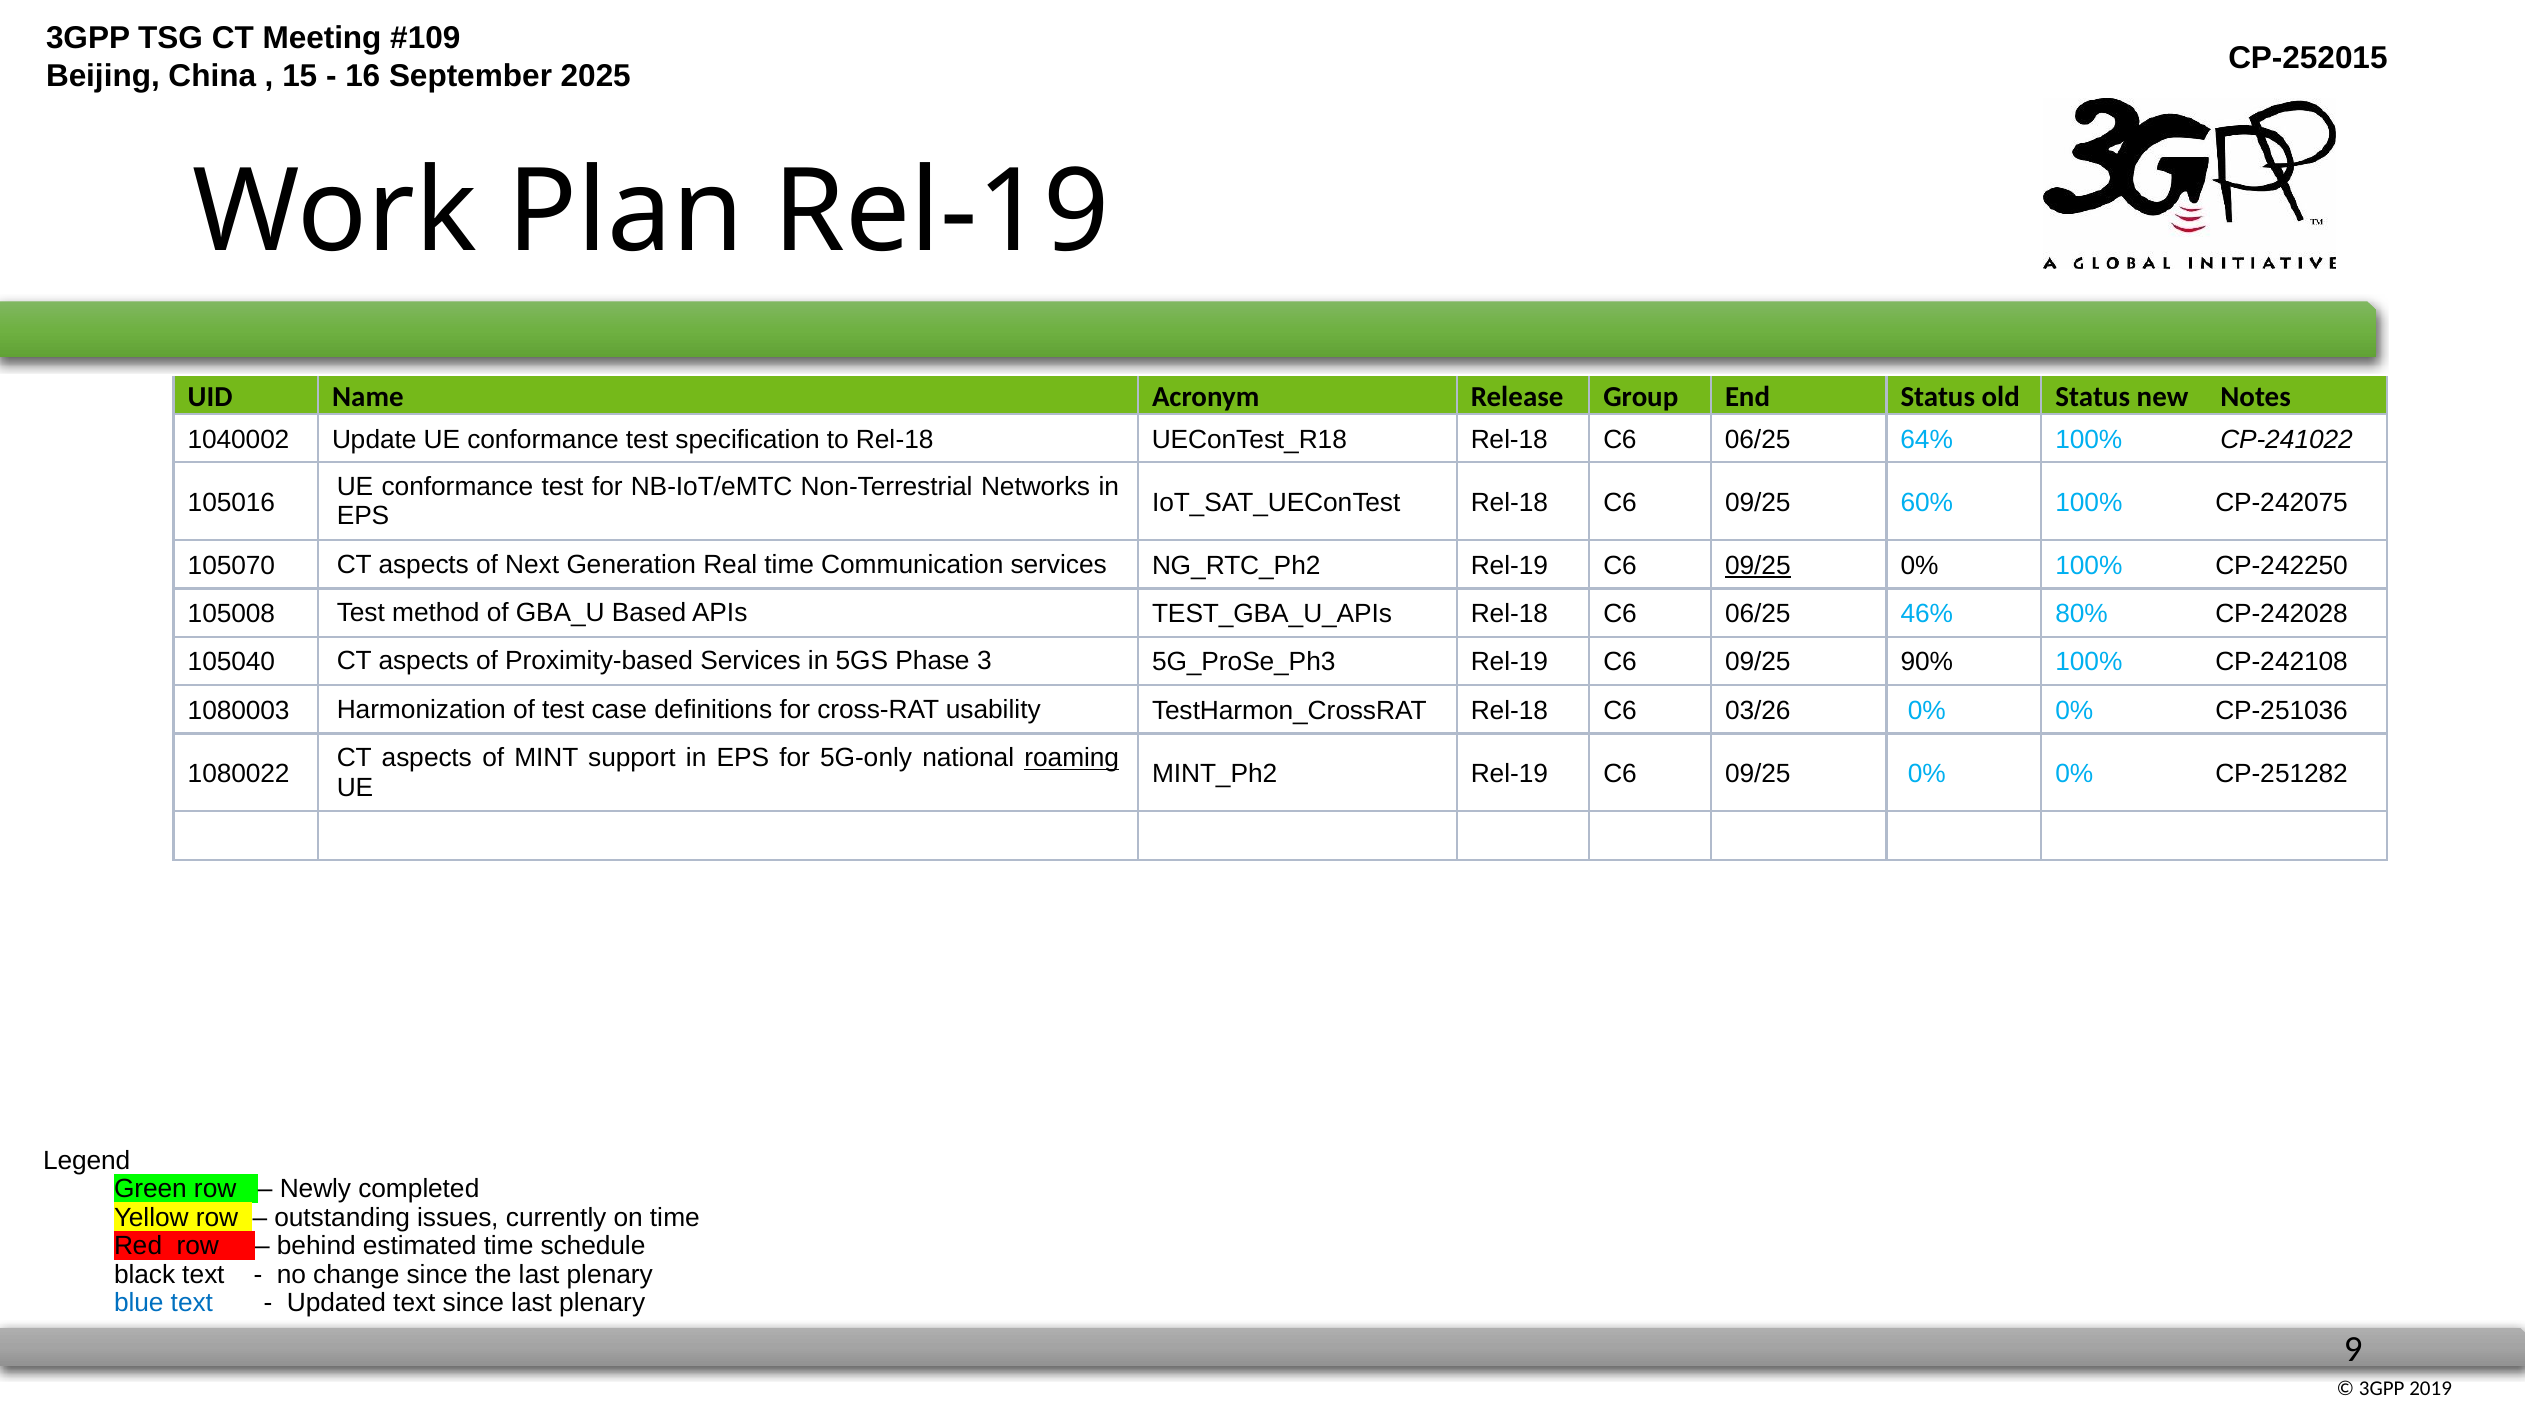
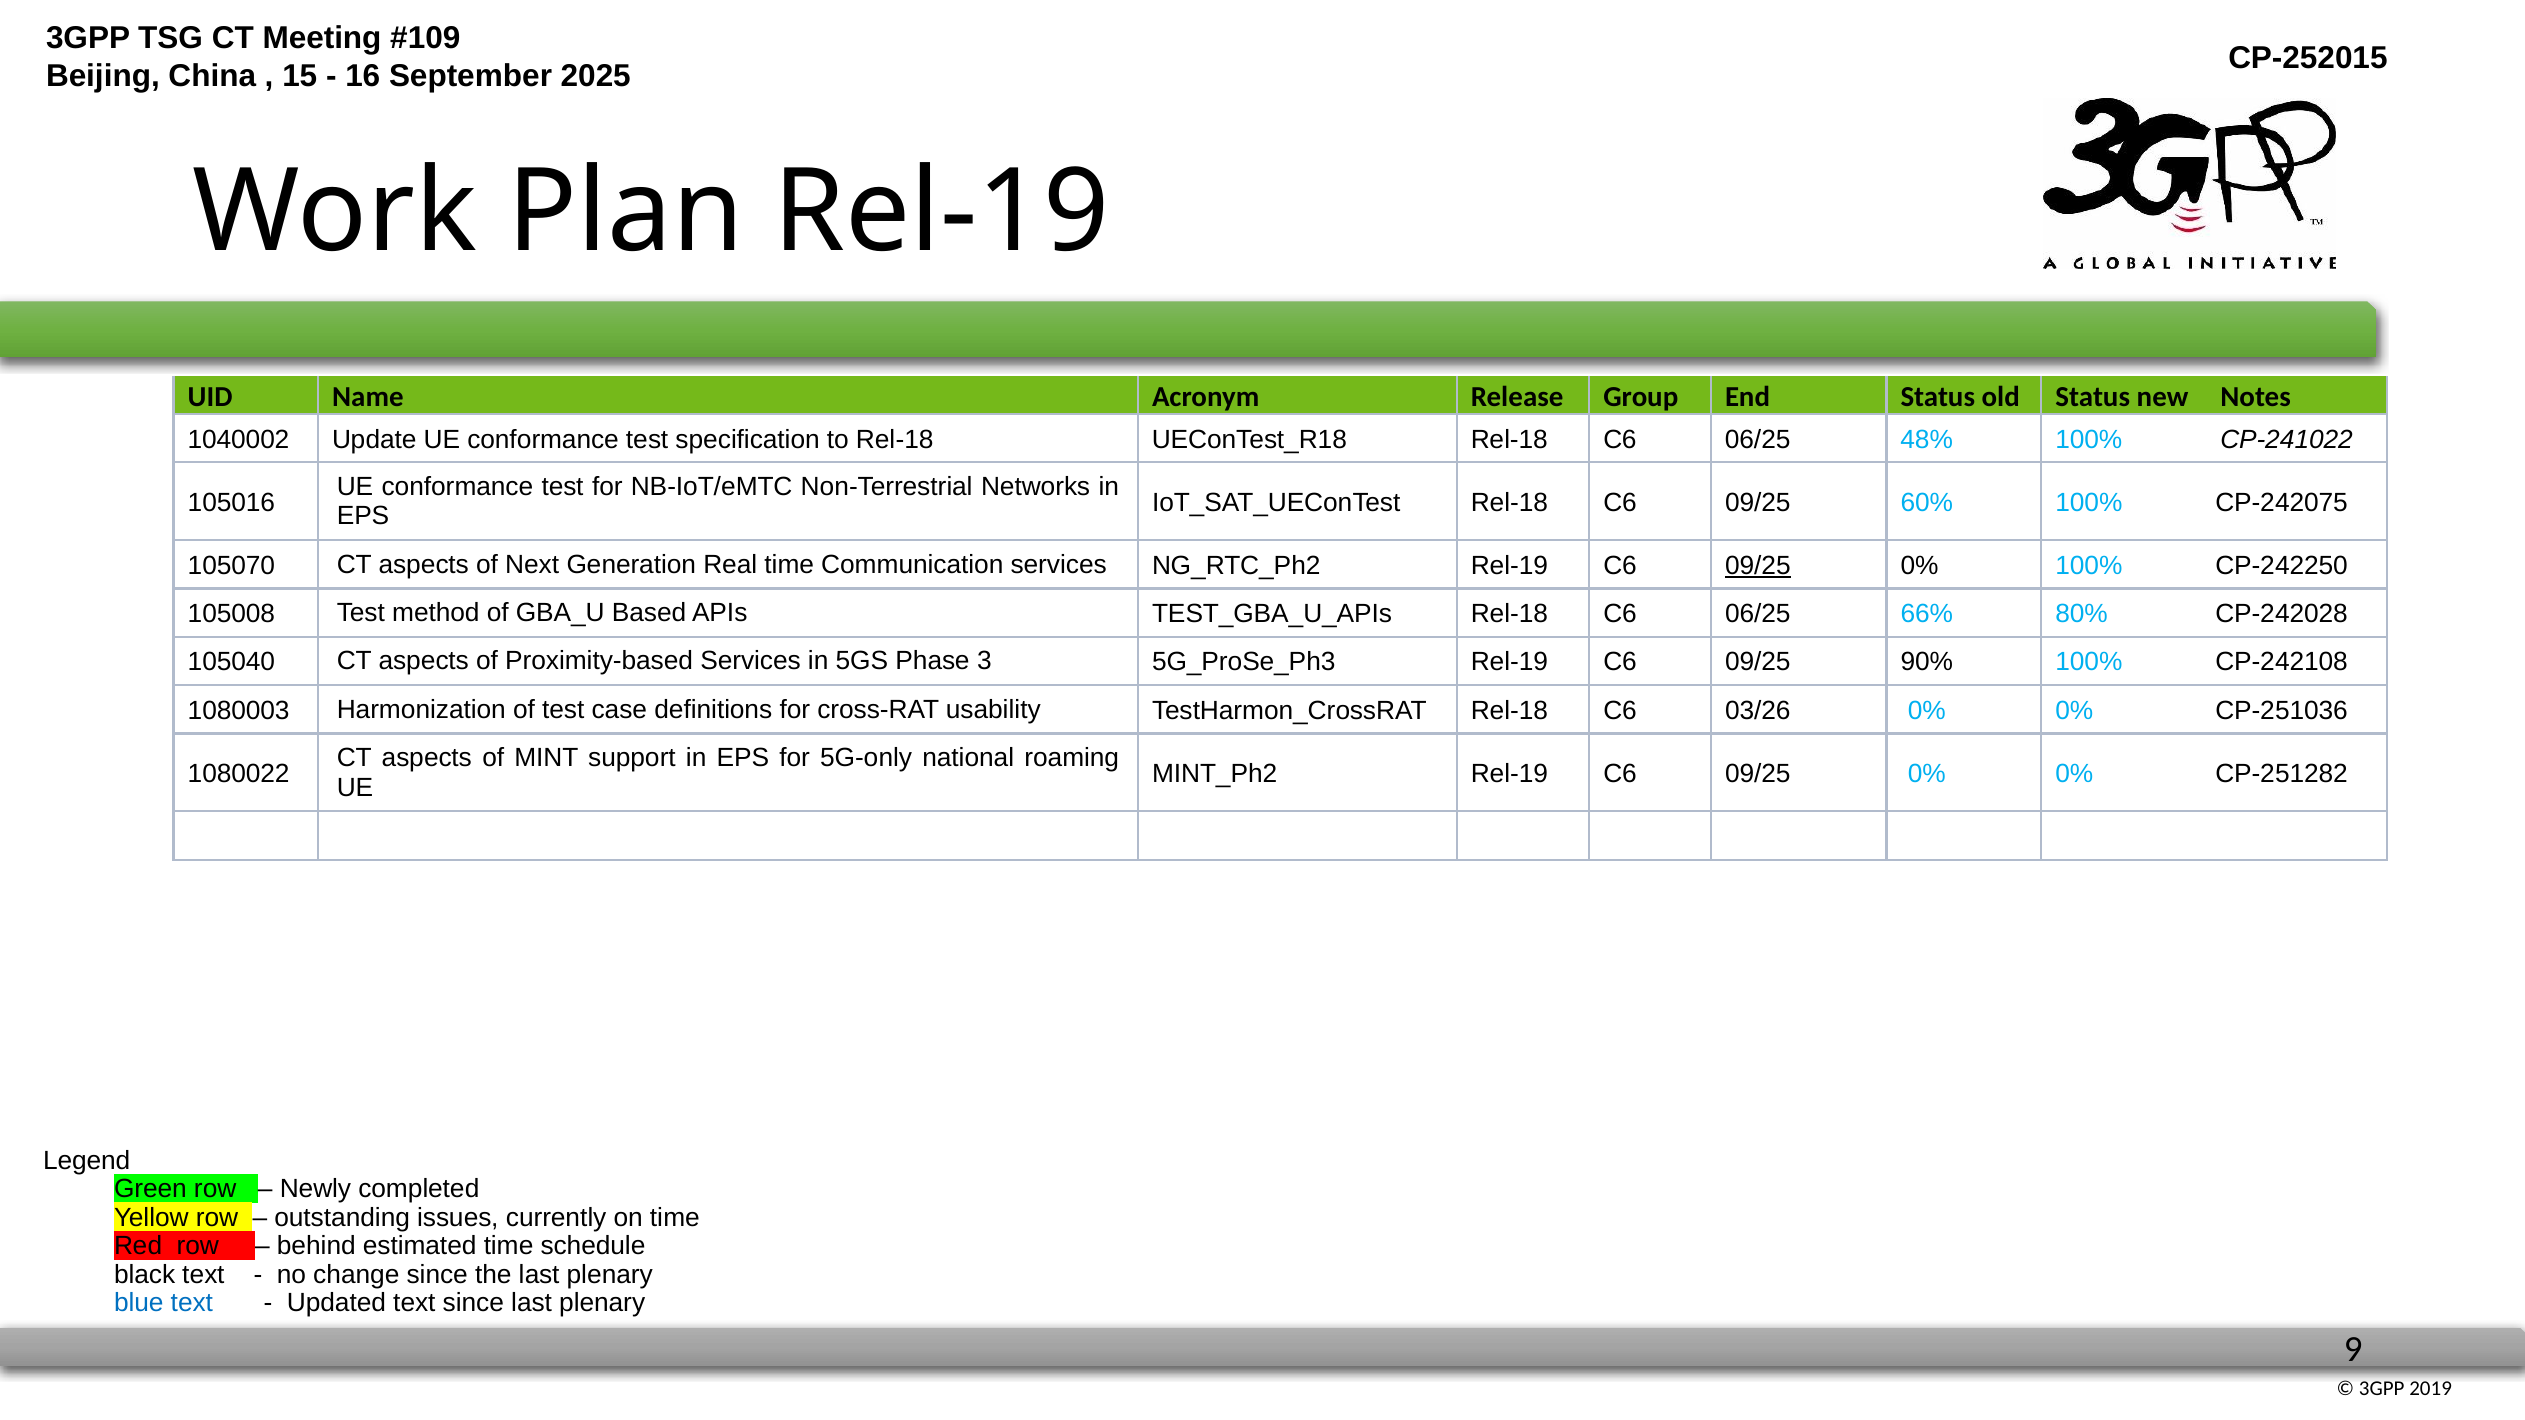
64%: 64% -> 48% (1927, 440)
46%: 46% -> 66% (1927, 614)
roaming underline: present -> none (1072, 758)
